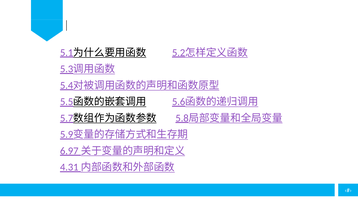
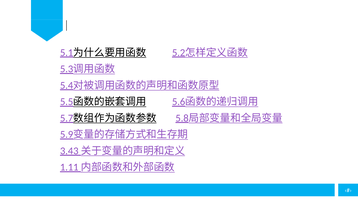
6.97: 6.97 -> 3.43 (69, 151)
4.31: 4.31 -> 1.11 (69, 168)
